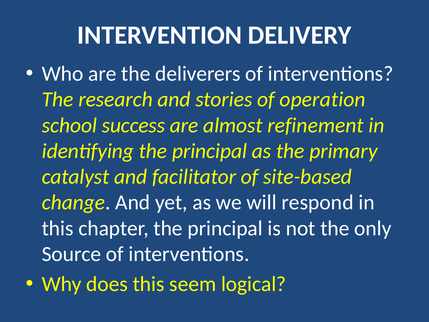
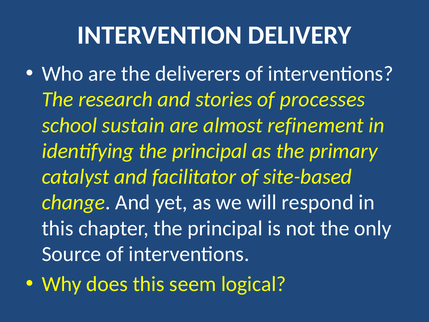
operation: operation -> processes (323, 99)
success: success -> sustain (133, 125)
